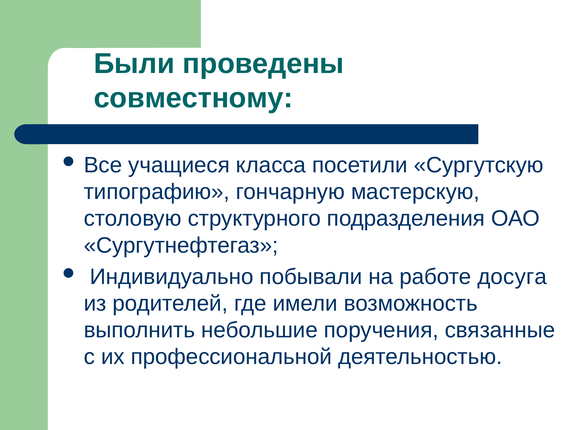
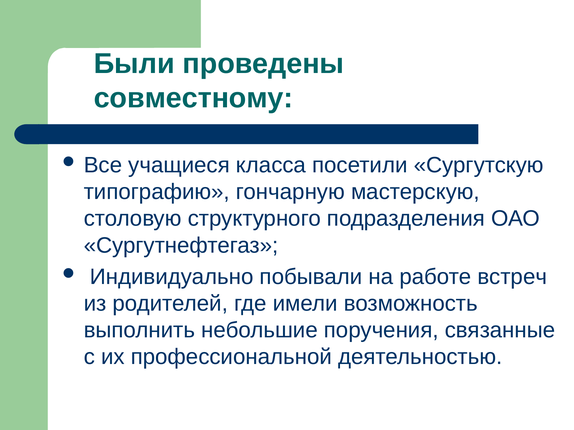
досуга: досуга -> встреч (512, 277)
